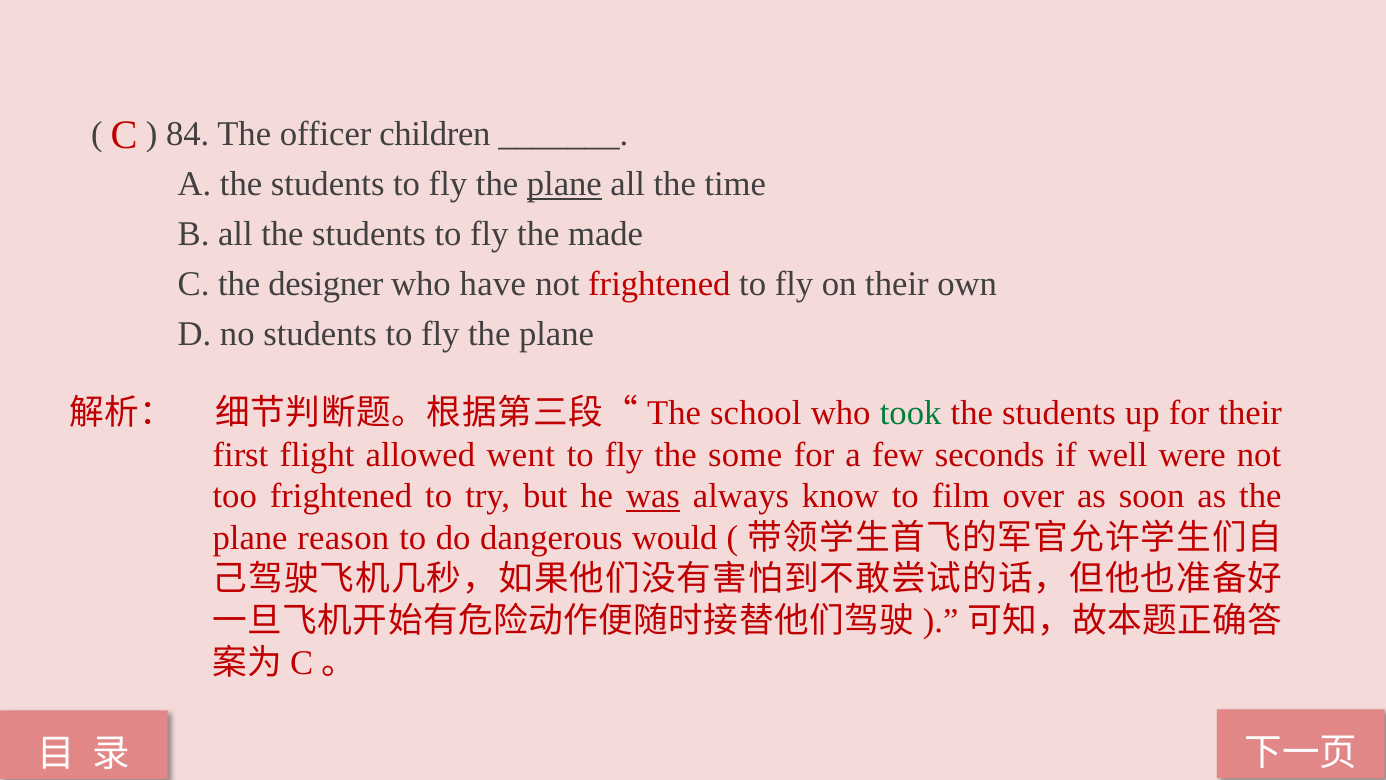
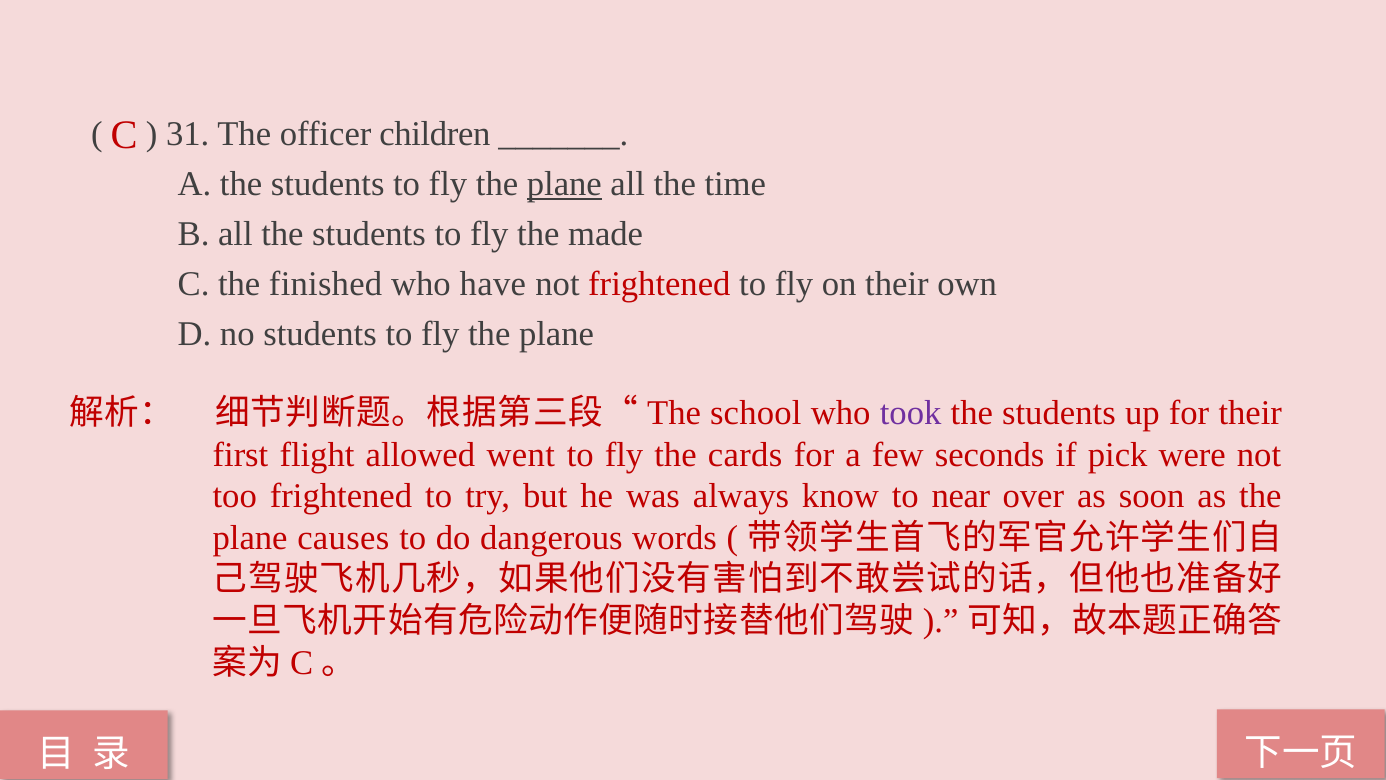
84: 84 -> 31 (188, 134)
designer: designer -> finished (326, 284)
took colour: green -> purple (911, 413)
some: some -> cards (745, 455)
well: well -> pick (1118, 455)
was underline: present -> none (653, 496)
film: film -> near (961, 496)
reason: reason -> causes (343, 538)
would: would -> words (675, 538)
